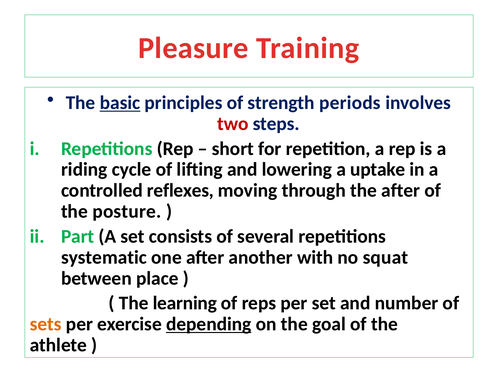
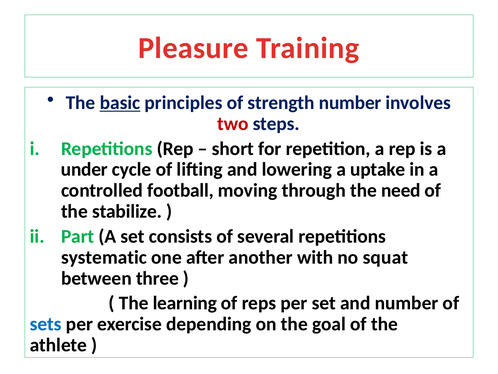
strength periods: periods -> number (350, 103)
riding: riding -> under (84, 169)
reflexes: reflexes -> football (180, 190)
the after: after -> need (401, 190)
posture: posture -> stabilize (127, 211)
place: place -> three (157, 278)
sets colour: orange -> blue (46, 324)
depending underline: present -> none (209, 324)
